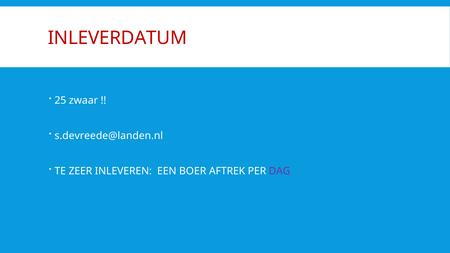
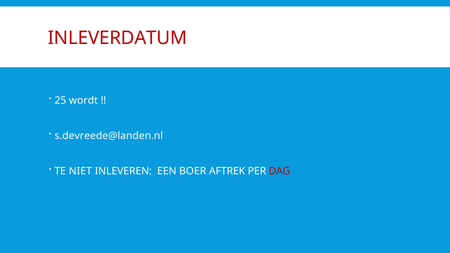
zwaar: zwaar -> wordt (83, 100)
ZEER: ZEER -> NIET (80, 171)
DAG colour: purple -> red (279, 171)
